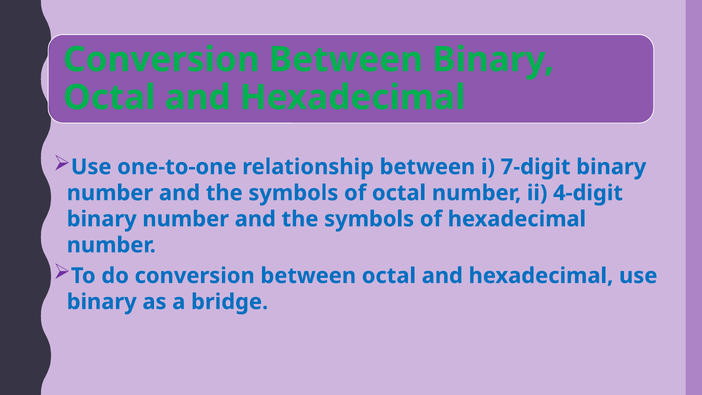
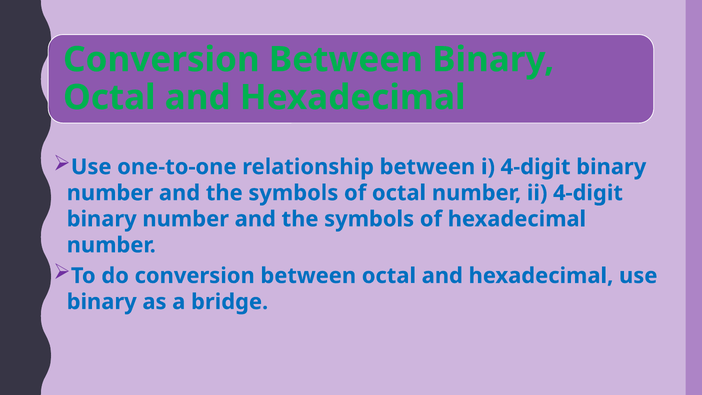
i 7-digit: 7-digit -> 4-digit (536, 167)
